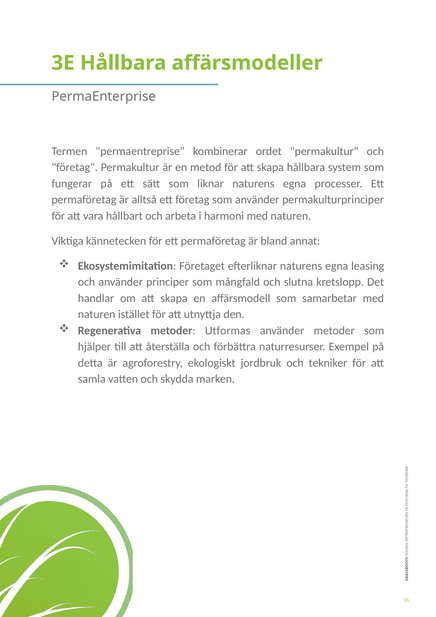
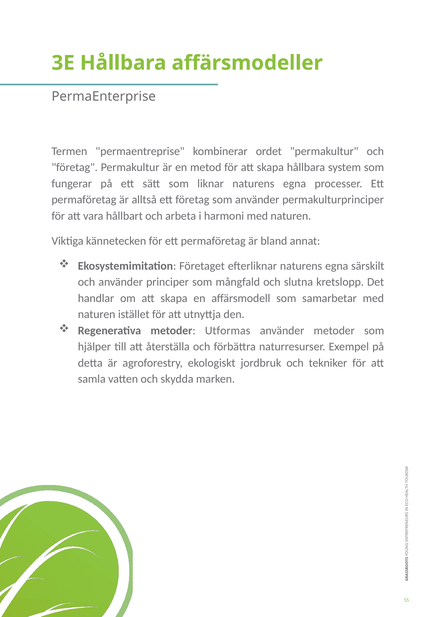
leasing: leasing -> särskilt (368, 266)
